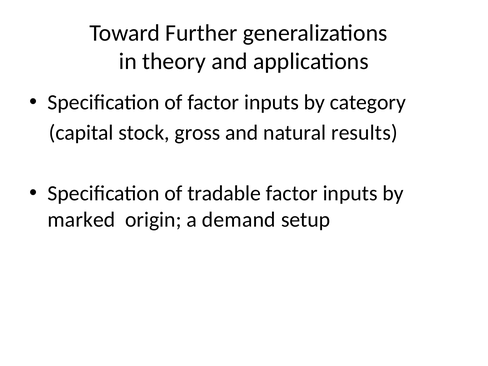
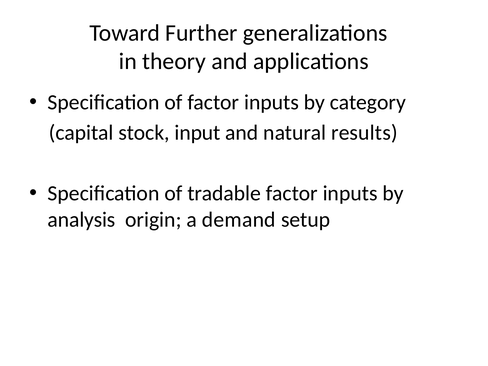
gross: gross -> input (198, 133)
marked: marked -> analysis (82, 220)
